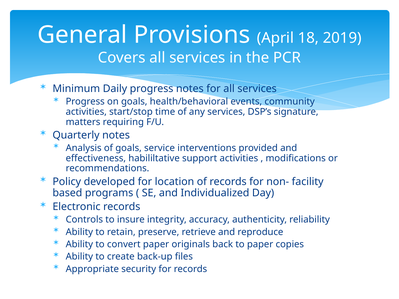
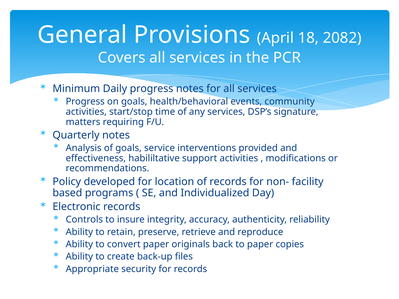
2019: 2019 -> 2082 (342, 38)
